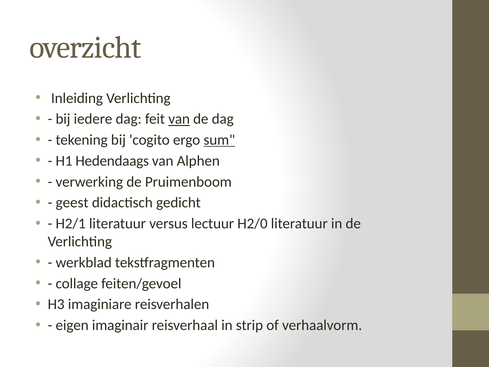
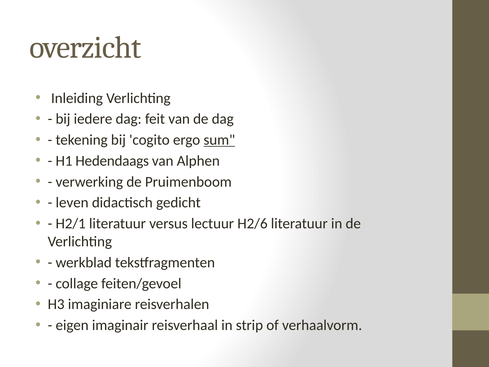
van underline: present -> none (179, 119)
geest: geest -> leven (72, 203)
H2/0: H2/0 -> H2/6 (252, 223)
